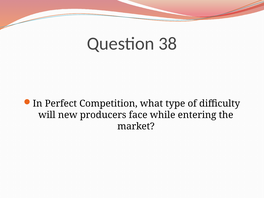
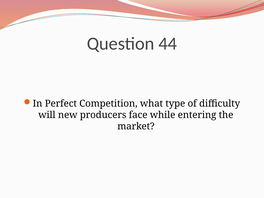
38: 38 -> 44 (168, 44)
